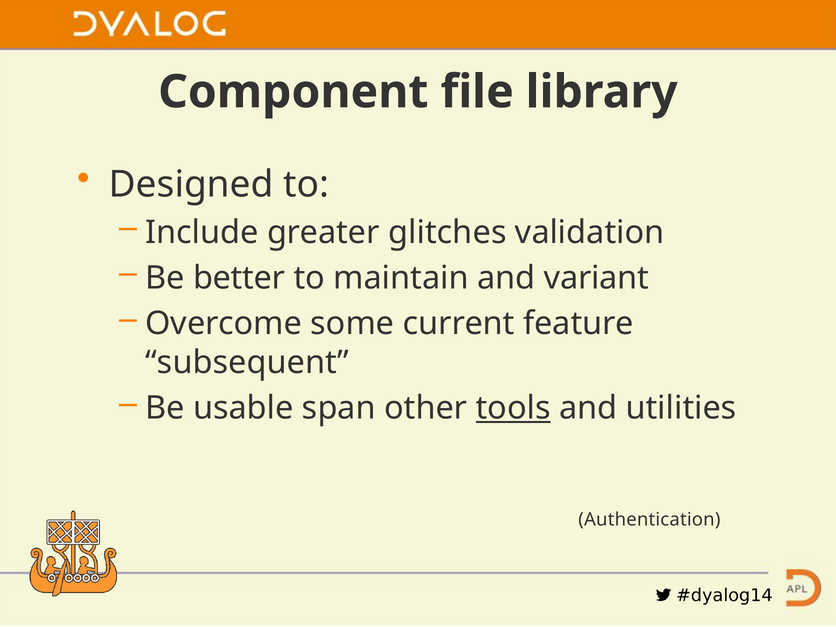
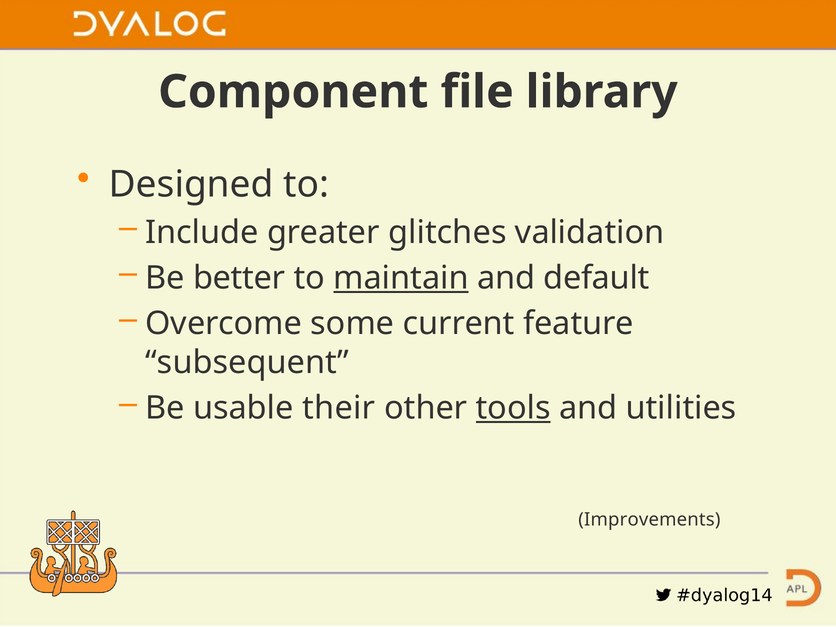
maintain underline: none -> present (401, 278)
variant: variant -> default (596, 278)
span: span -> their (339, 408)
Authentication: Authentication -> Improvements (649, 520)
